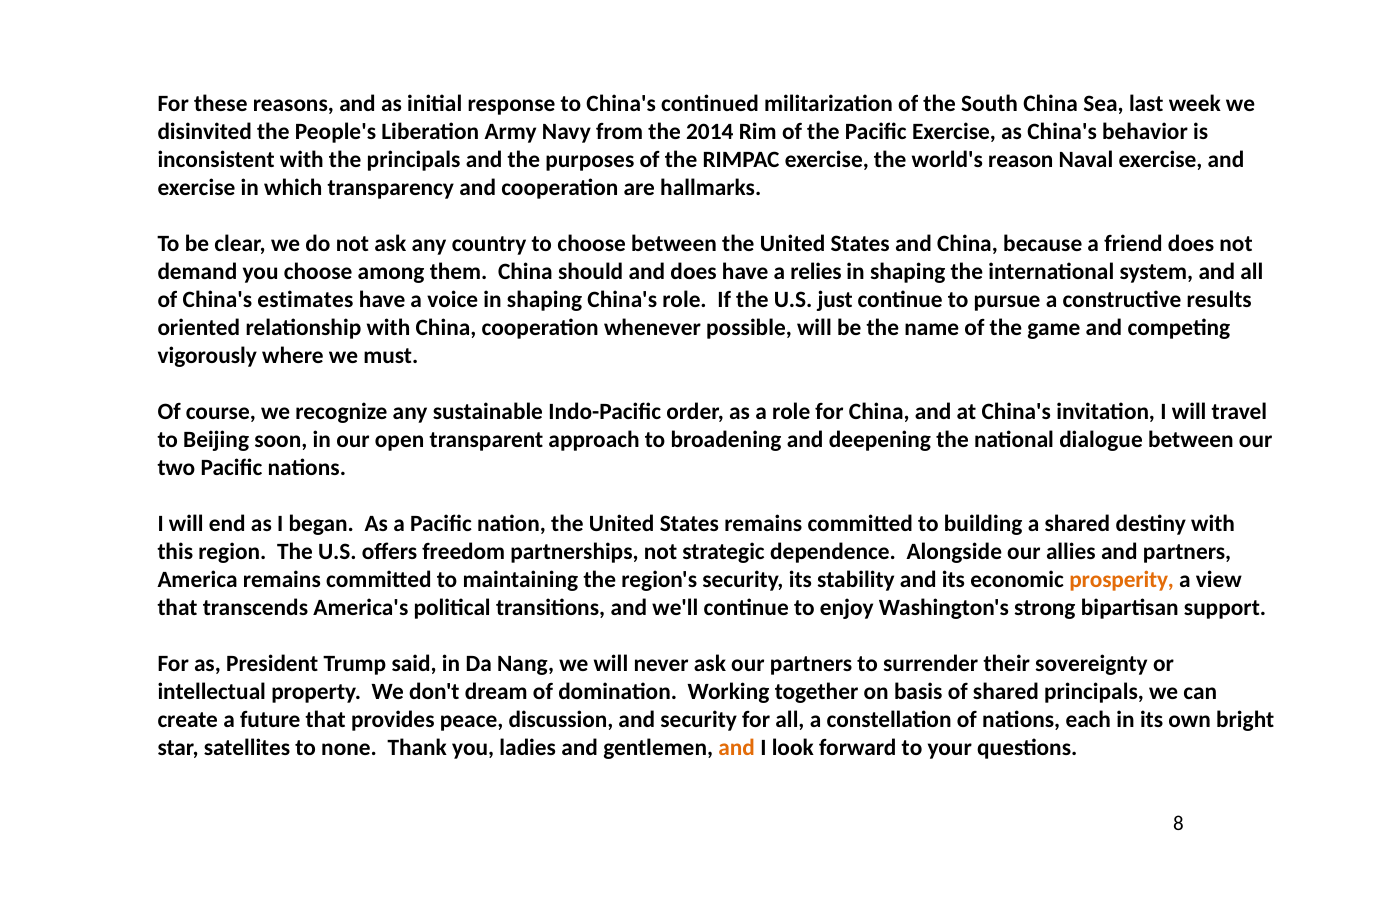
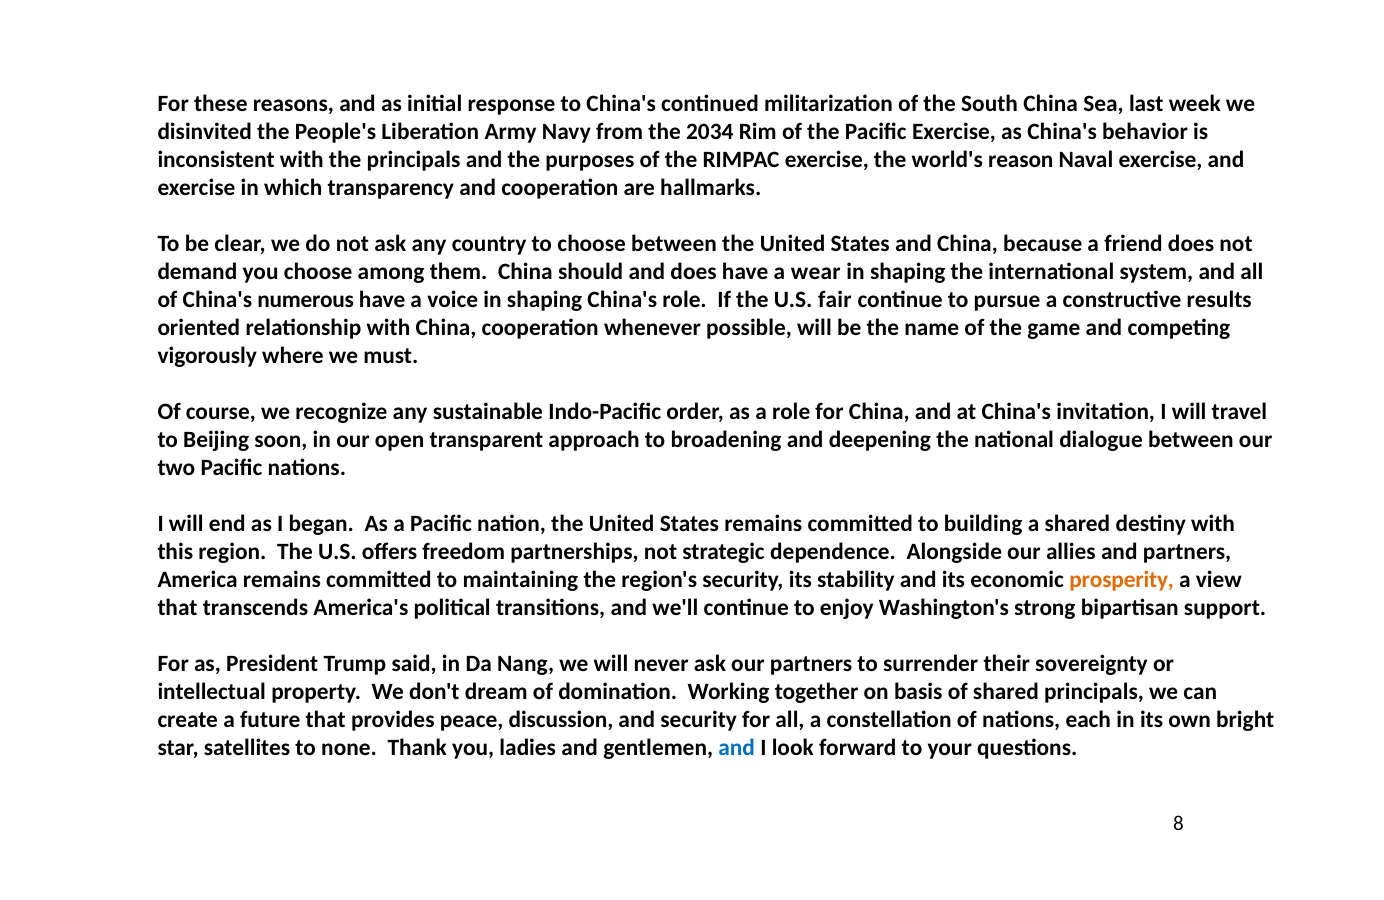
2014: 2014 -> 2034 (710, 132)
relies: relies -> wear (816, 272)
estimates: estimates -> numerous (306, 300)
just: just -> fair (835, 300)
and colour: orange -> blue (737, 748)
